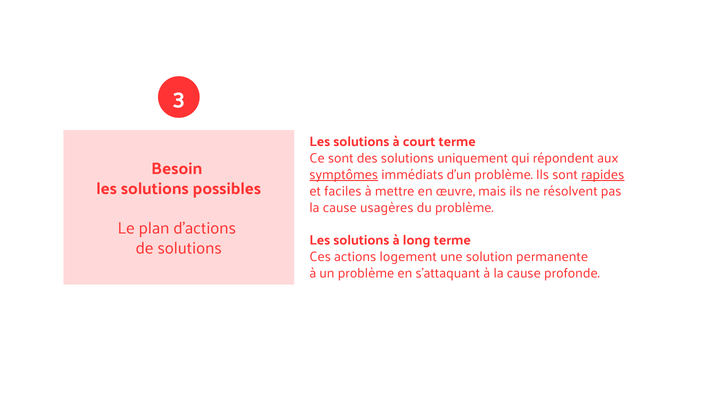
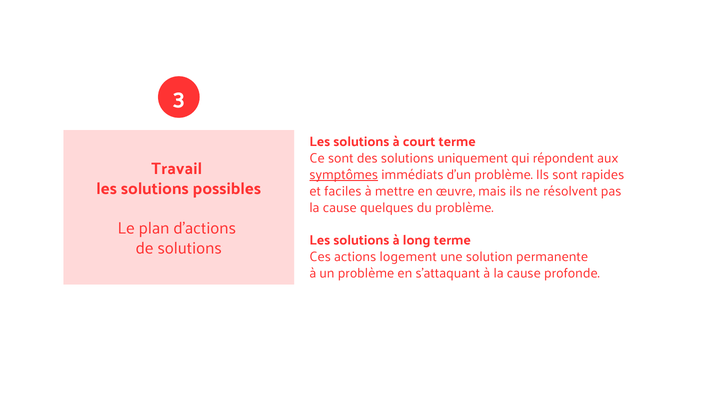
Besoin: Besoin -> Travail (177, 169)
rapides underline: present -> none (603, 175)
usagères: usagères -> quelques (387, 207)
